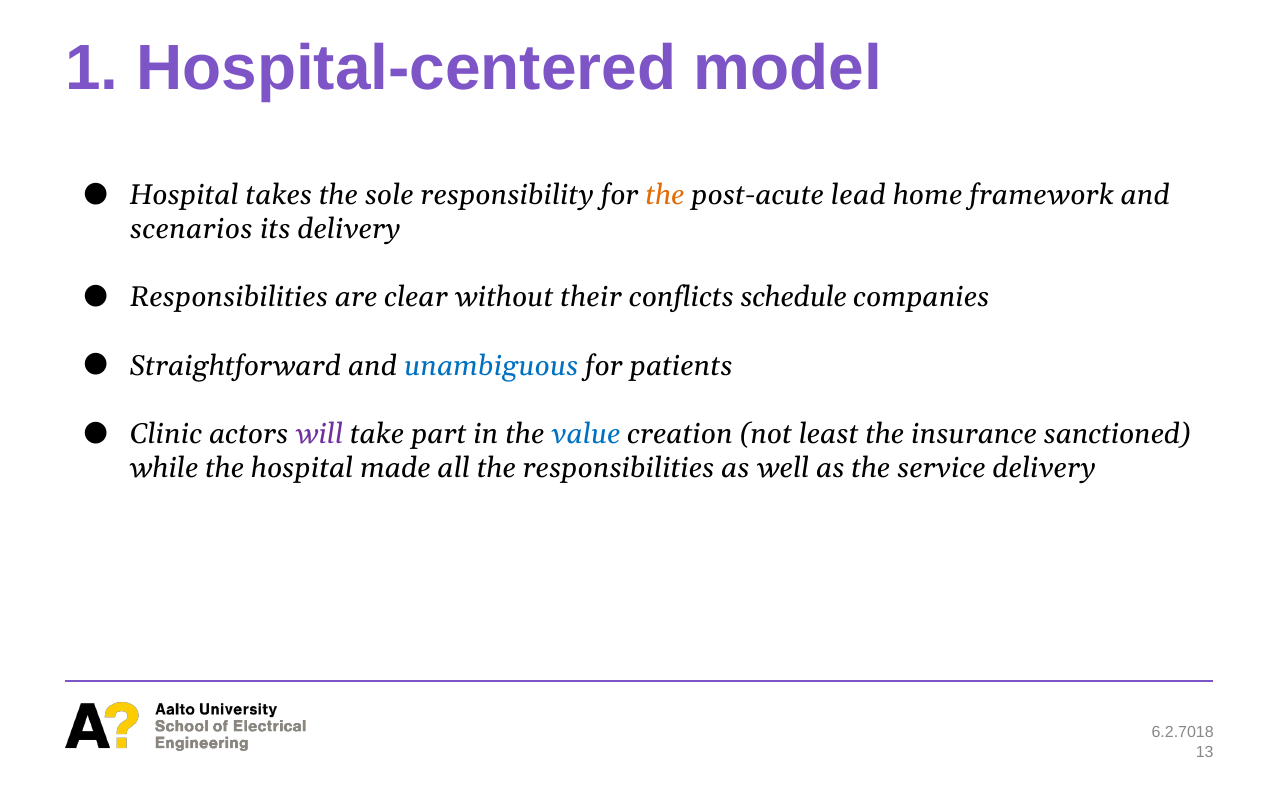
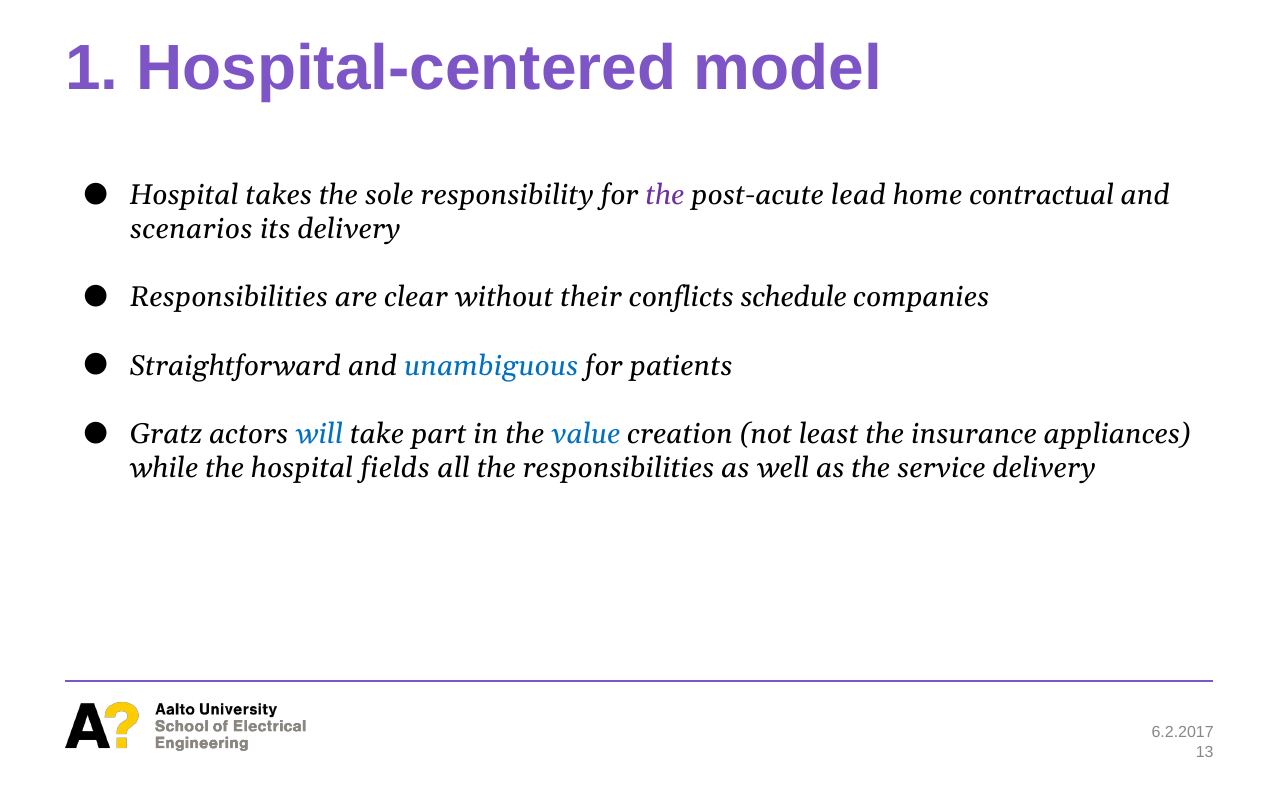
the colour: orange -> purple (665, 195)
framework: framework -> contractual (1042, 195)
Clinic: Clinic -> Gratz (166, 434)
will colour: purple -> blue (319, 434)
sanctioned: sanctioned -> appliances (1117, 434)
made: made -> fields (395, 468)
6.2.7018: 6.2.7018 -> 6.2.2017 (1183, 732)
